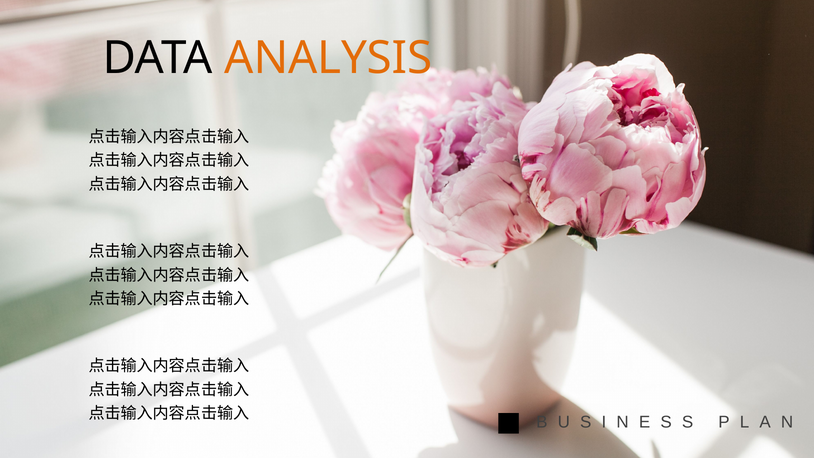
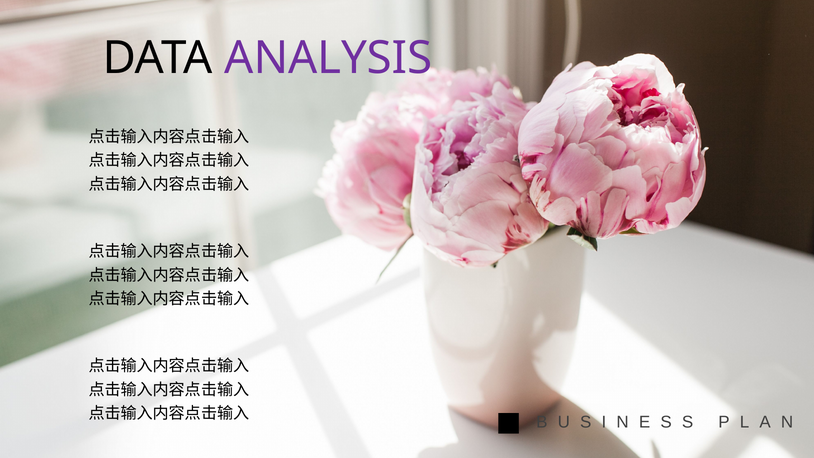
ANALYSIS colour: orange -> purple (328, 58)
